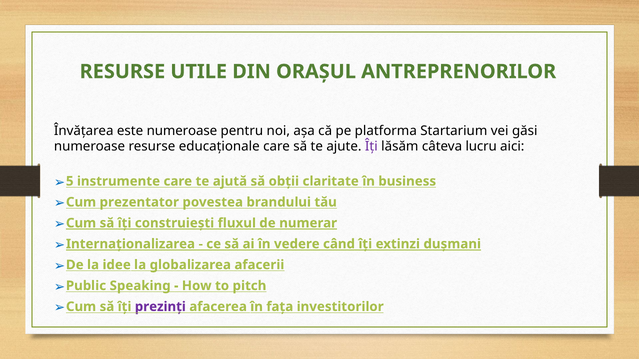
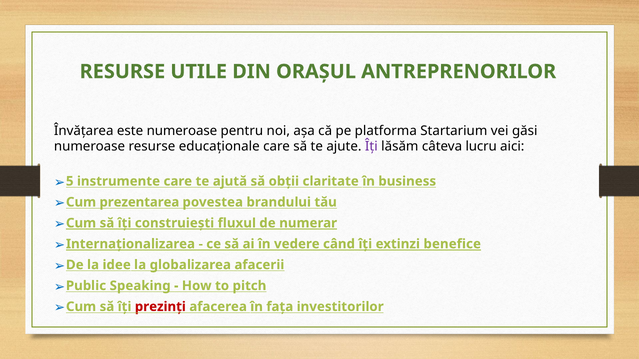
prezentator: prezentator -> prezentarea (139, 202)
dușmani: dușmani -> benefice (452, 244)
prezinți colour: purple -> red (160, 307)
